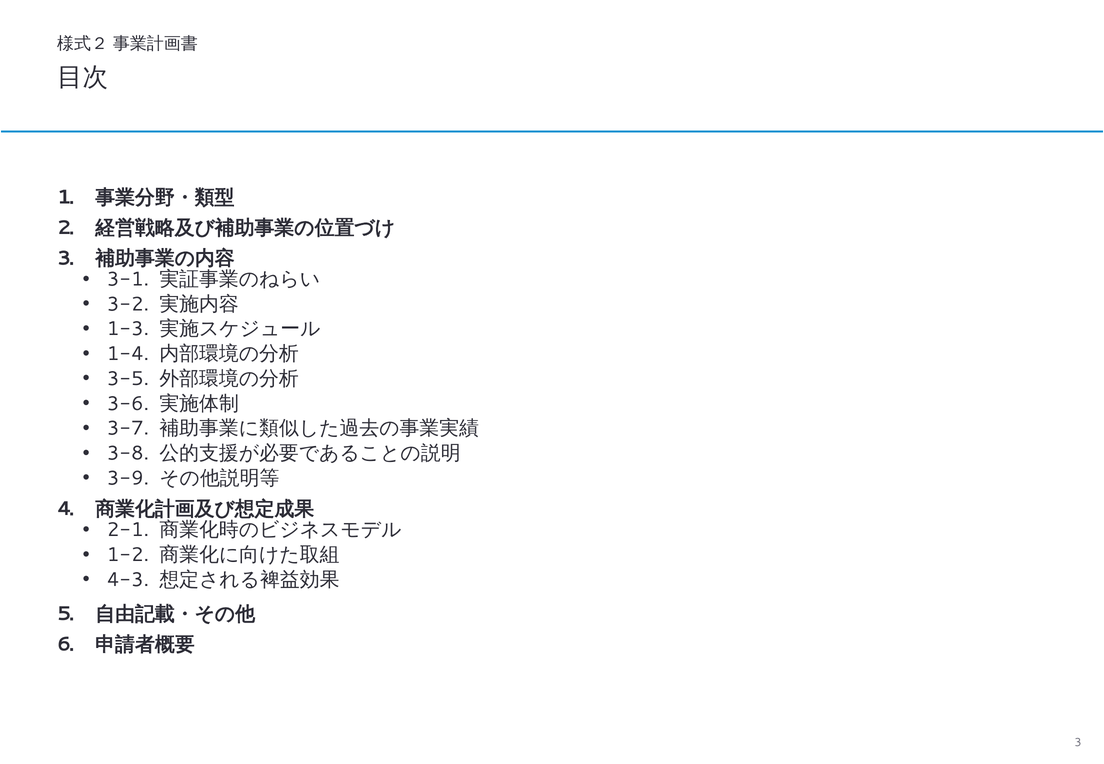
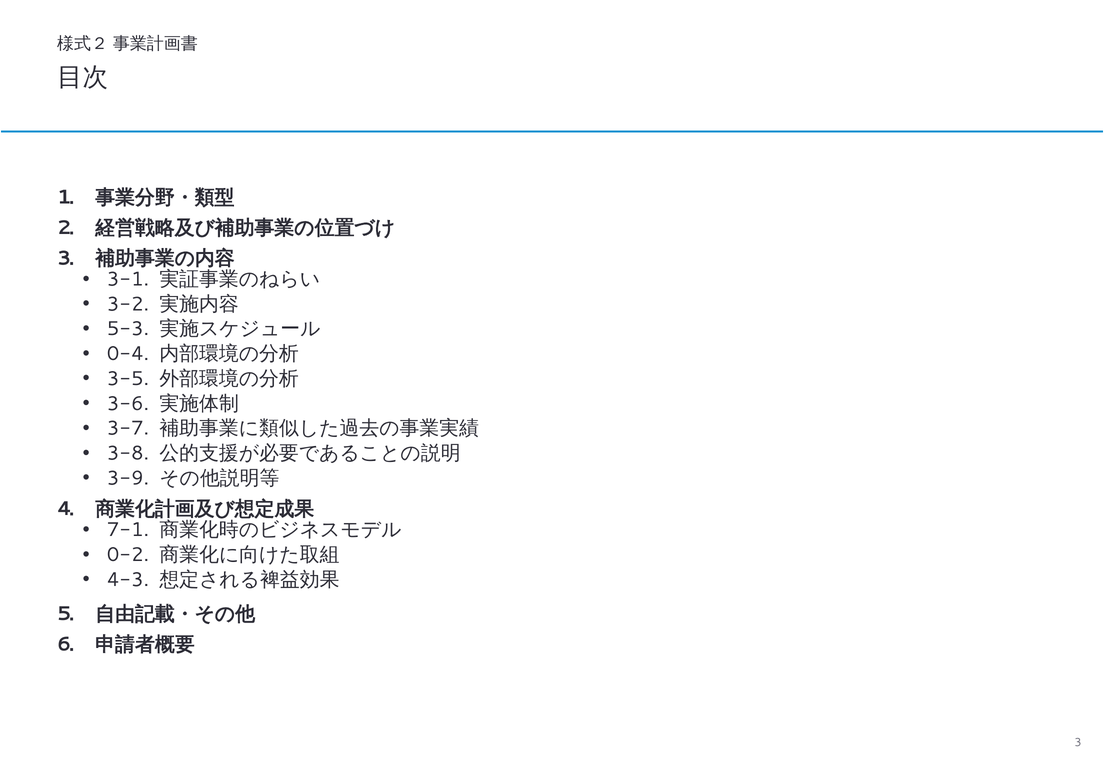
1-3: 1-3 -> 5-3 (128, 329)
1-4: 1-4 -> 0-4 (128, 354)
2-1: 2-1 -> 7-1 (128, 530)
1-2: 1-2 -> 0-2 (128, 555)
